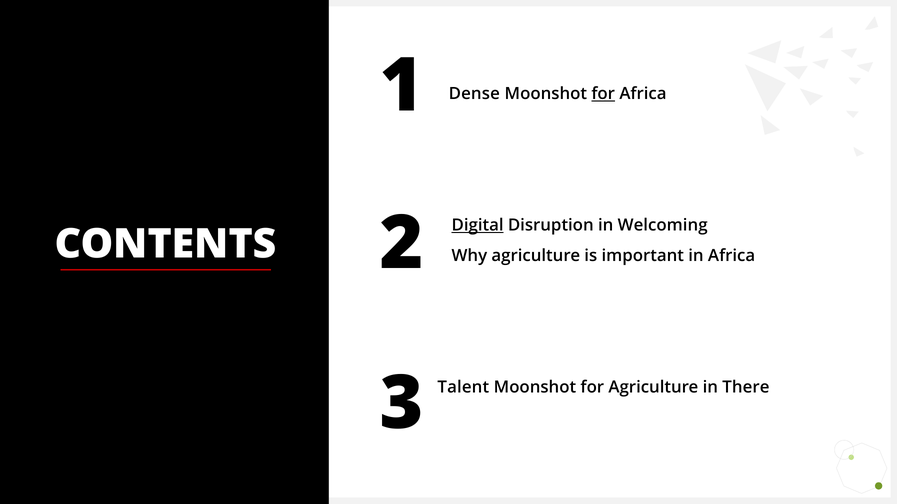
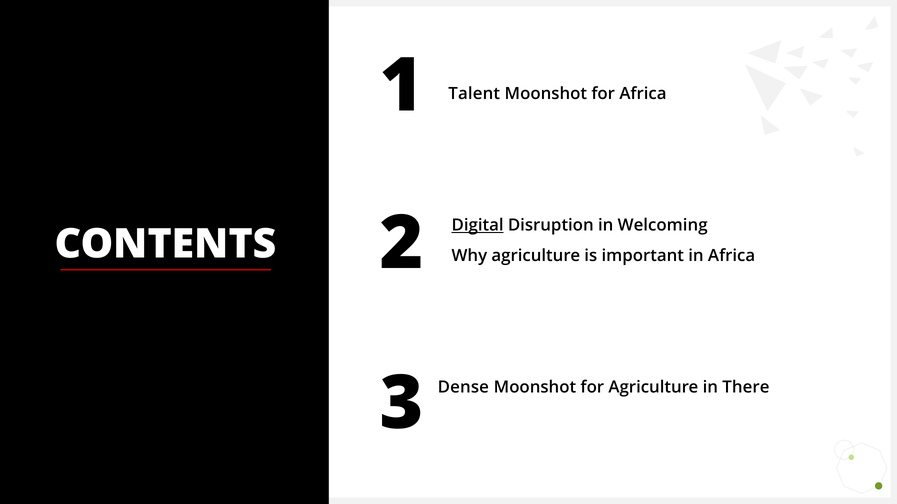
Dense: Dense -> Talent (474, 94)
for underline: present -> none (603, 94)
Talent: Talent -> Dense (463, 388)
